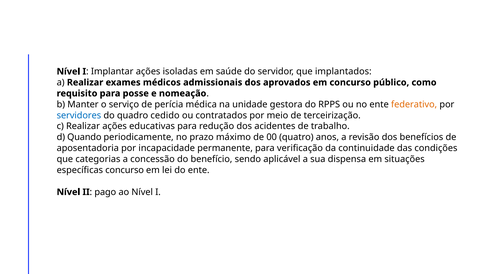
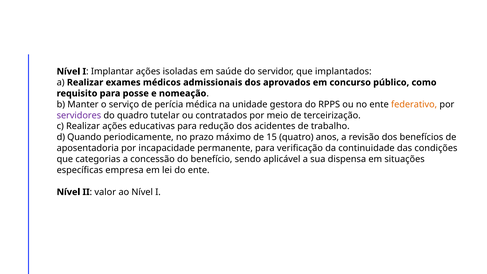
servidores colour: blue -> purple (79, 115)
cedido: cedido -> tutelar (165, 115)
00: 00 -> 15 (272, 137)
específicas concurso: concurso -> empresa (125, 170)
pago: pago -> valor (105, 192)
